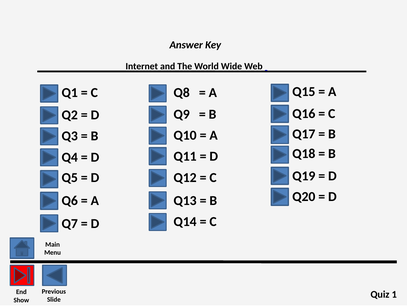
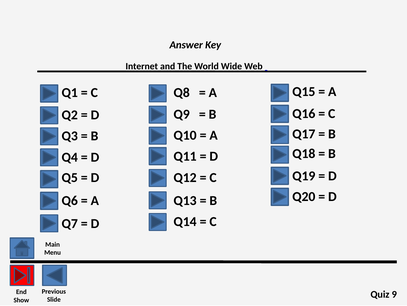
1: 1 -> 9 (394, 294)
